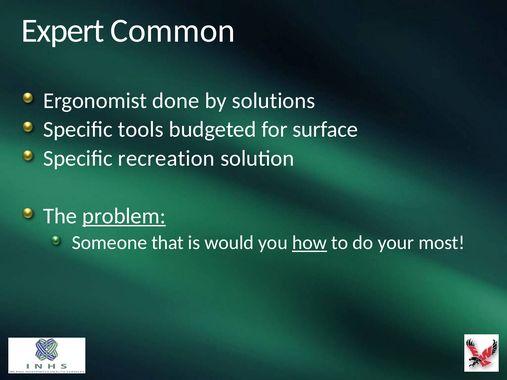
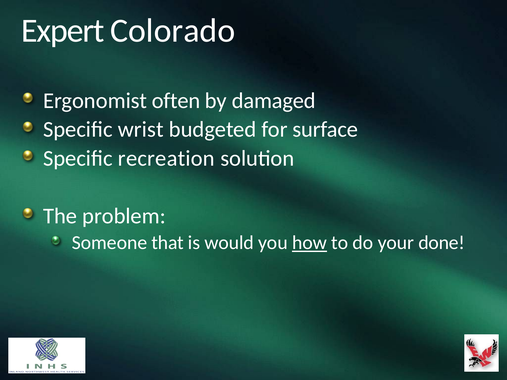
Common: Common -> Colorado (173, 31)
done: done -> often (176, 101)
solutions: solutions -> damaged (274, 101)
tools: tools -> wrist (141, 130)
problem underline: present -> none (124, 216)
most: most -> done (442, 243)
